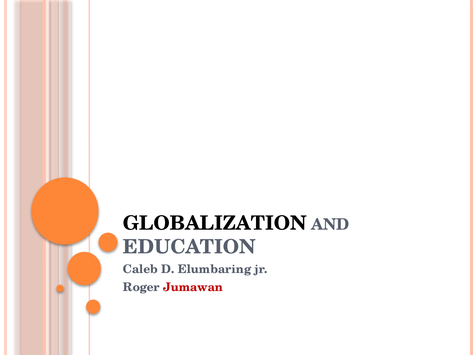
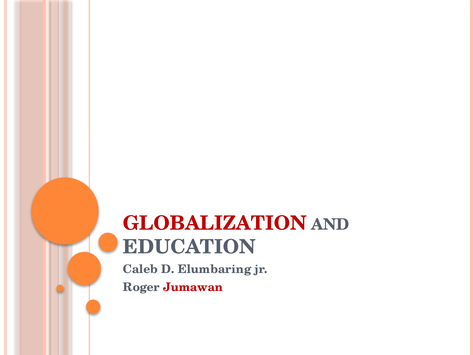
GLOBALIZATION colour: black -> red (215, 223)
